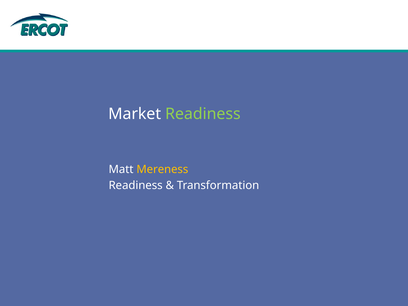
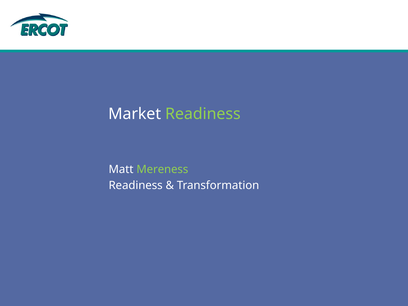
Mereness colour: yellow -> light green (162, 169)
